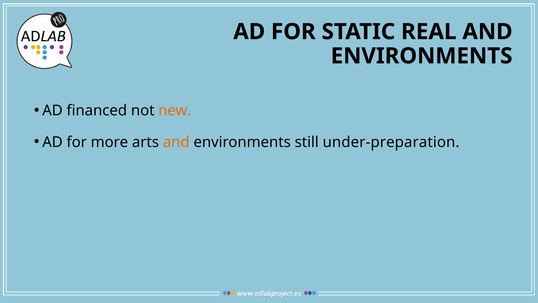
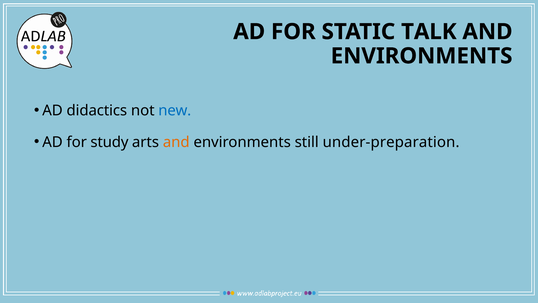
REAL: REAL -> TALK (429, 32)
financed: financed -> didactics (97, 110)
new colour: orange -> blue (175, 110)
more: more -> study (109, 142)
